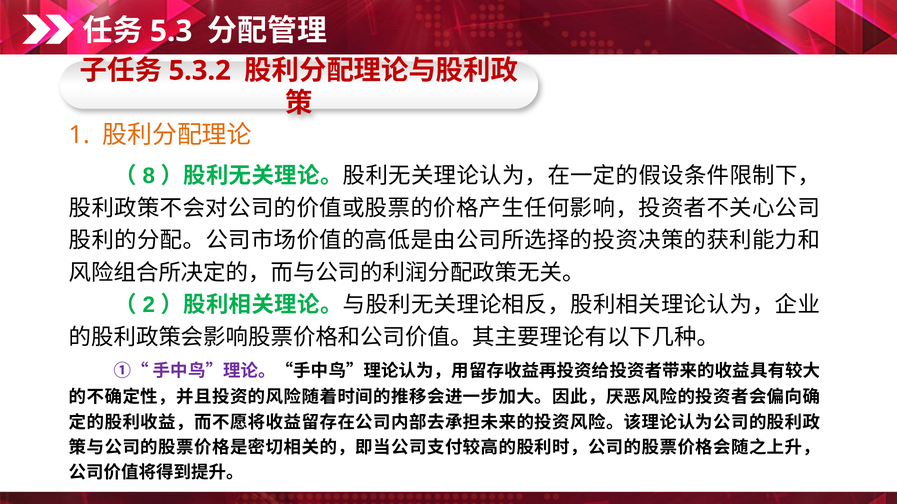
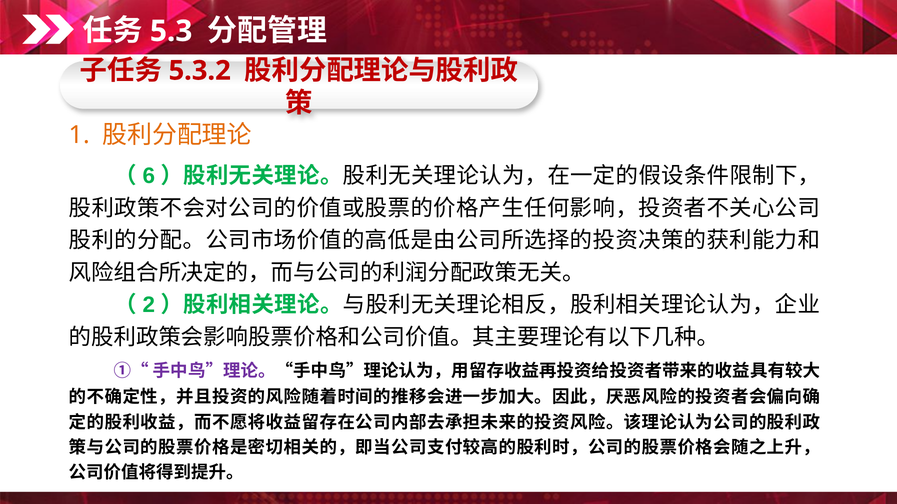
8: 8 -> 6 (149, 176)
